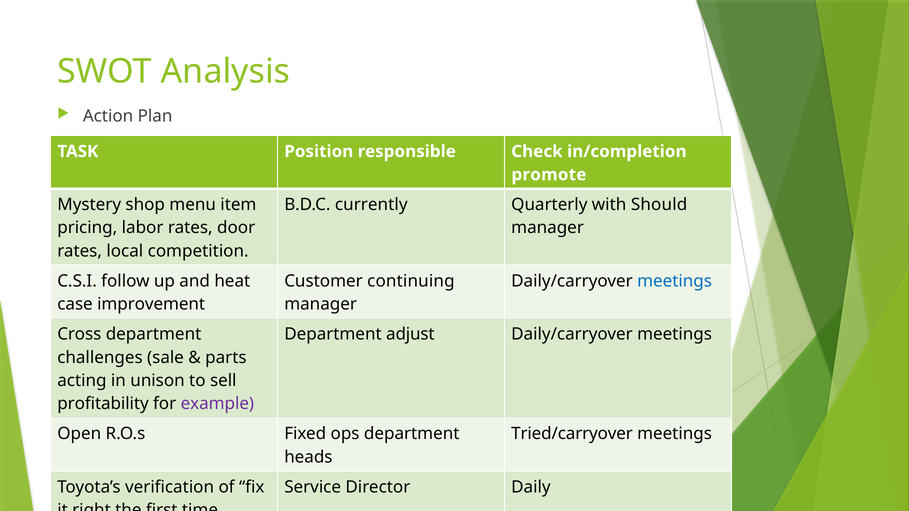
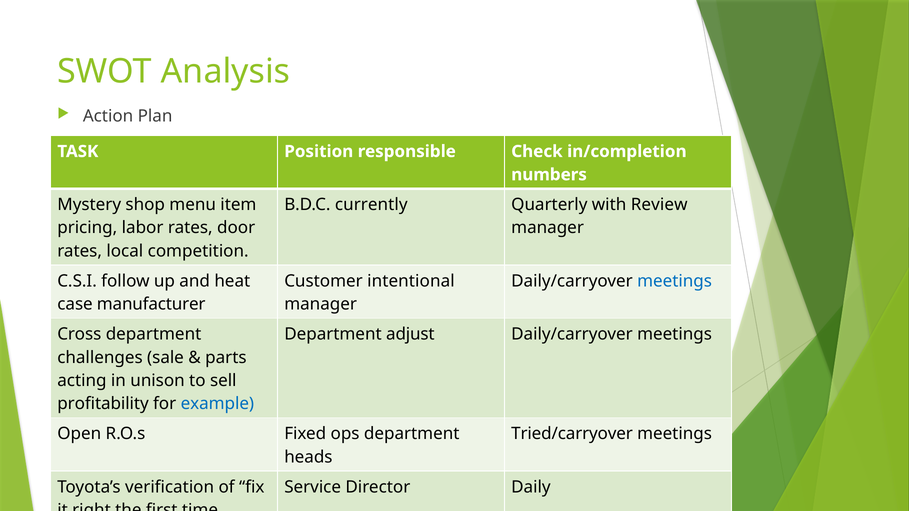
promote: promote -> numbers (549, 175)
Should: Should -> Review (659, 205)
continuing: continuing -> intentional (411, 281)
improvement: improvement -> manufacturer (151, 304)
example colour: purple -> blue (217, 404)
